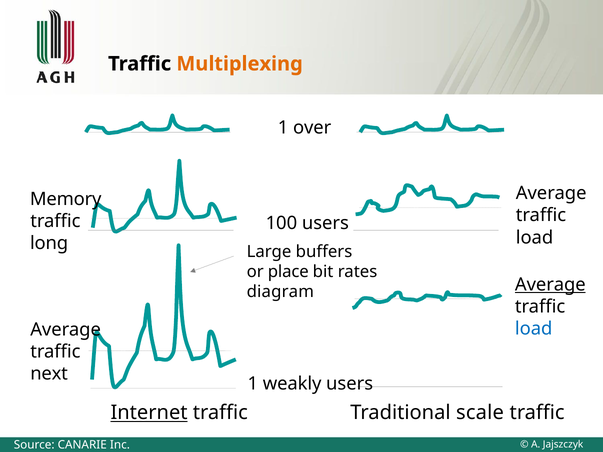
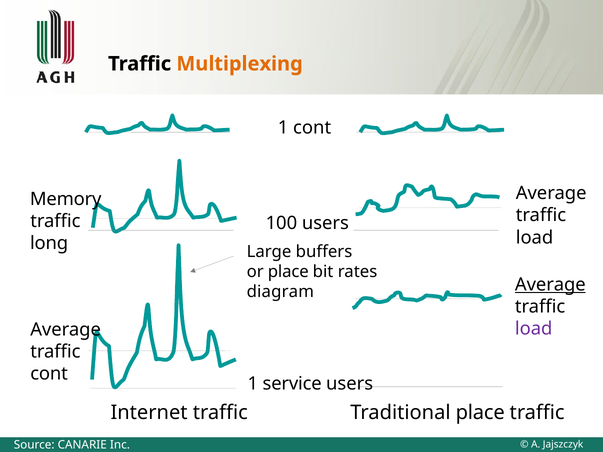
1 over: over -> cont (312, 128)
load colour: blue -> purple (534, 329)
next: next -> cont (49, 374)
weakly: weakly -> service (292, 384)
Internet underline: present -> none (149, 413)
Traditional scale: scale -> place (480, 413)
